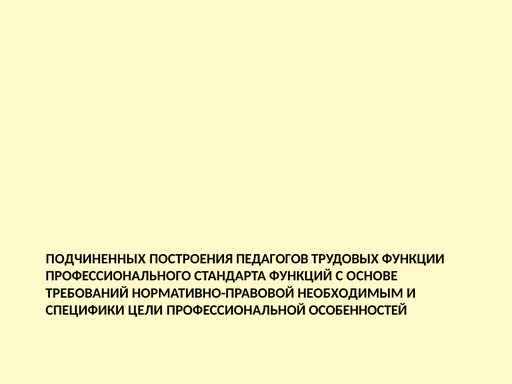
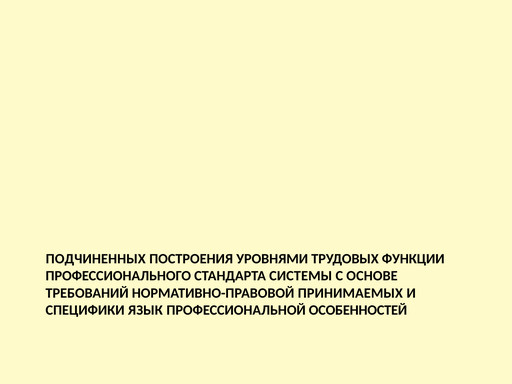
ПЕДАГОГОВ: ПЕДАГОГОВ -> УРОВНЯМИ (272, 259)
ФУНКЦИЙ: ФУНКЦИЙ -> СИСТЕМЫ (301, 276)
НЕОБХОДИМЫМ: НЕОБХОДИМЫМ -> ПРИНИМАЕМЫХ (350, 293)
ЦЕЛИ: ЦЕЛИ -> ЯЗЫК (145, 310)
